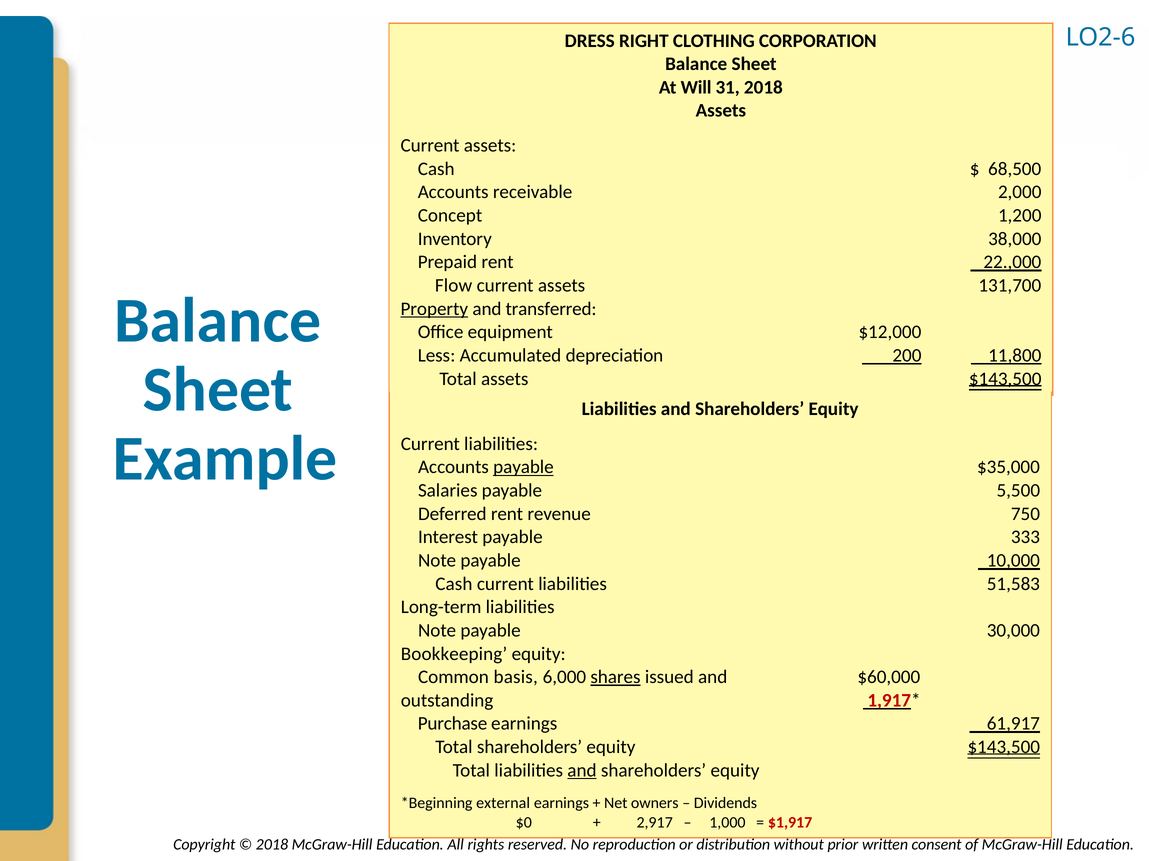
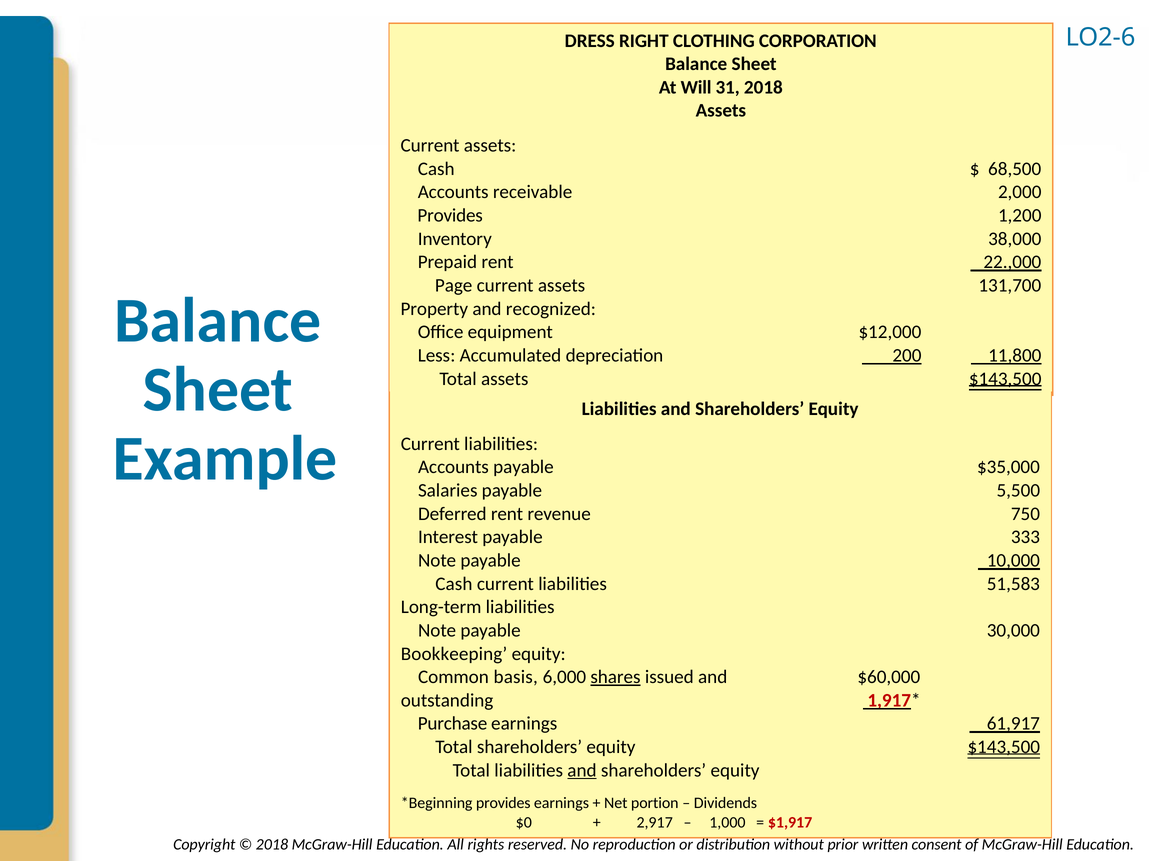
Concept: Concept -> Provides (450, 216)
Flow: Flow -> Page (454, 286)
Property underline: present -> none (434, 309)
transferred: transferred -> recognized (551, 309)
payable underline: present -> none (523, 468)
external: external -> provides (503, 804)
owners: owners -> portion (655, 804)
